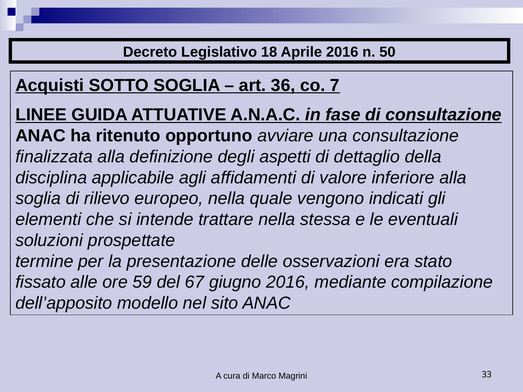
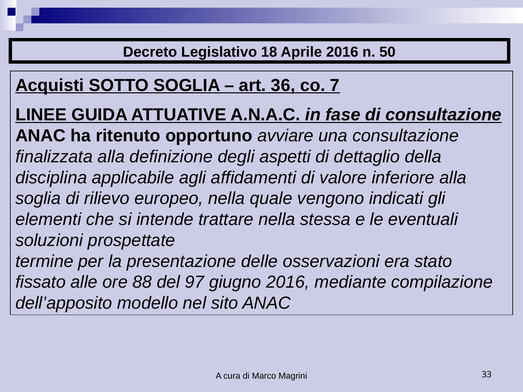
59: 59 -> 88 (142, 282)
67: 67 -> 97 (195, 282)
